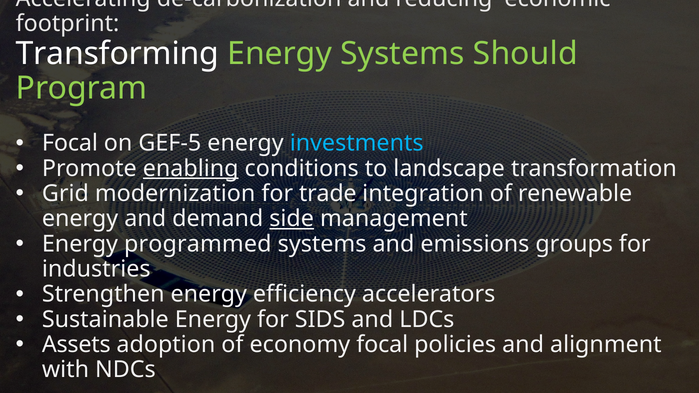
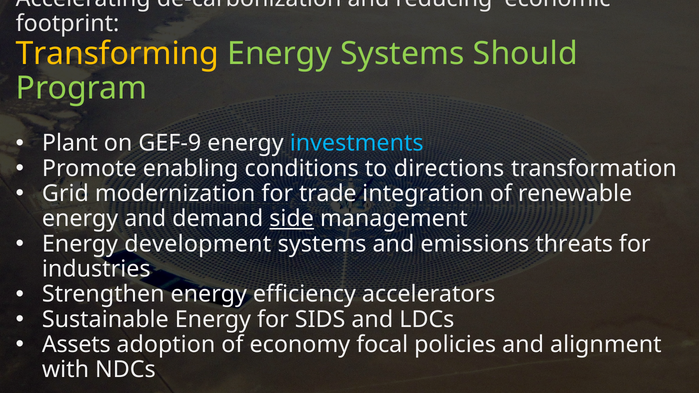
Transforming colour: white -> yellow (117, 54)
Focal: Focal -> Plant (70, 143)
GEF-5: GEF-5 -> GEF-9 (170, 143)
enabling underline: present -> none (191, 169)
landscape: landscape -> directions (449, 169)
programmed: programmed -> development (198, 244)
groups: groups -> threats (574, 244)
